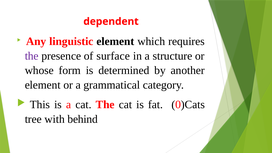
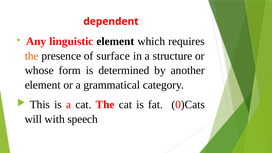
the colour: purple -> orange (32, 56)
tree: tree -> will (33, 119)
behind: behind -> speech (83, 119)
